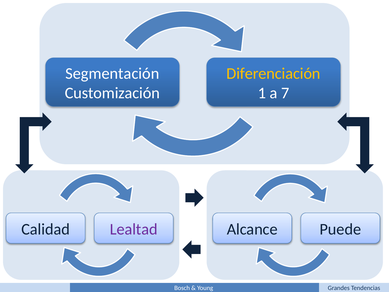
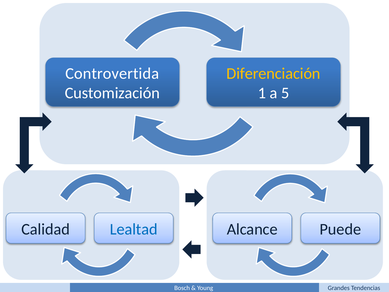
Segmentación: Segmentación -> Controvertida (112, 73)
7: 7 -> 5 (285, 93)
Lealtad colour: purple -> blue (134, 229)
